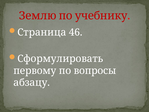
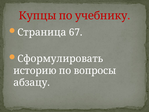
Землю: Землю -> Купцы (38, 16)
46: 46 -> 67 (76, 32)
первому: первому -> историю (35, 70)
